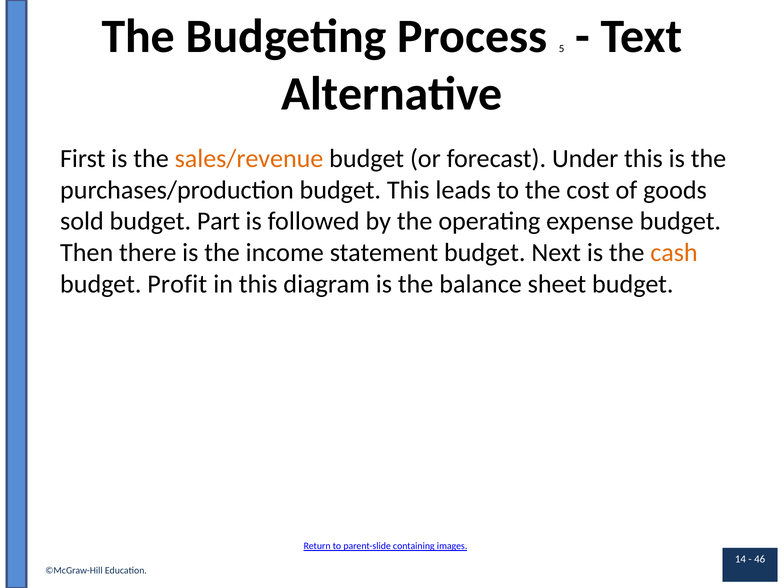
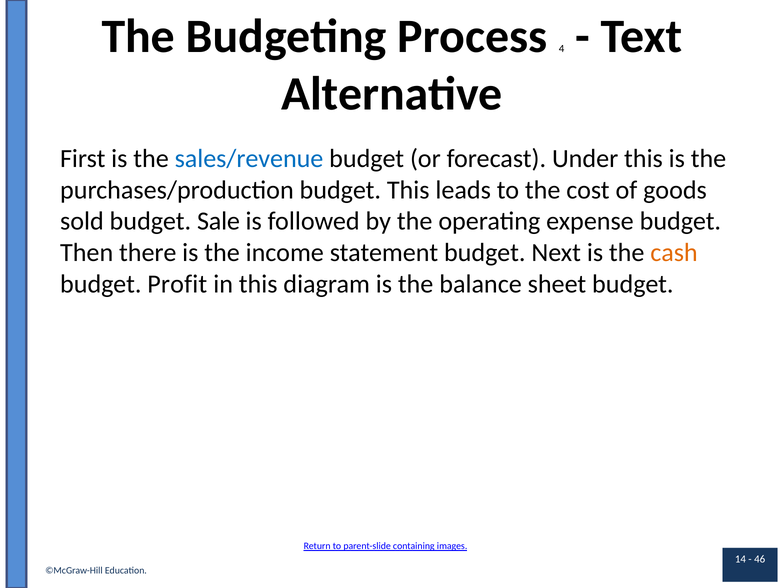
5: 5 -> 4 (562, 49)
sales/revenue colour: orange -> blue (249, 159)
Part: Part -> Sale (218, 221)
